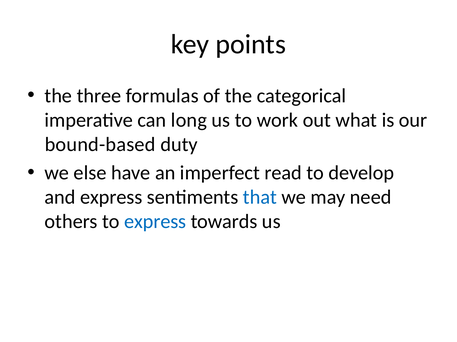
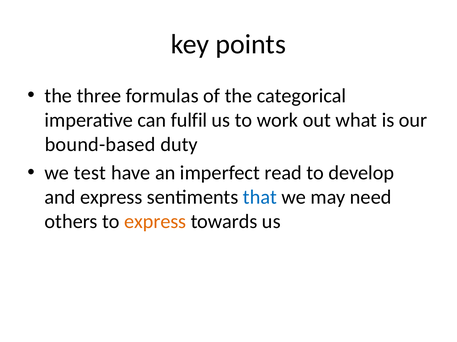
long: long -> fulfil (189, 120)
else: else -> test (90, 173)
express colour: blue -> orange (155, 222)
